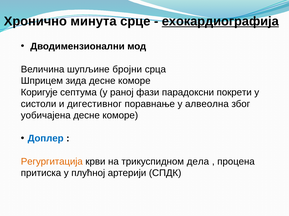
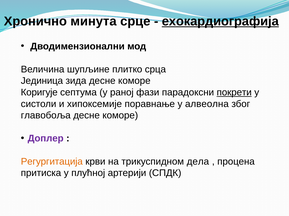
бројни: бројни -> плитко (127, 70)
Шприцем: Шприцем -> Јединица (42, 81)
покрети underline: none -> present (234, 93)
дигестивног: дигестивног -> хипоксемије (94, 104)
уобичајена: уобичајена -> главобоља (46, 116)
Доплер colour: blue -> purple (46, 139)
